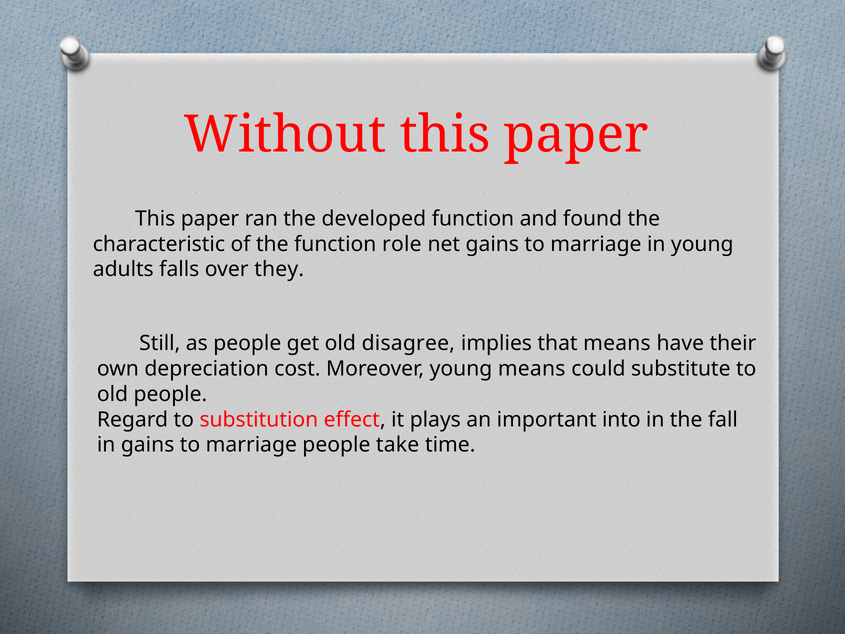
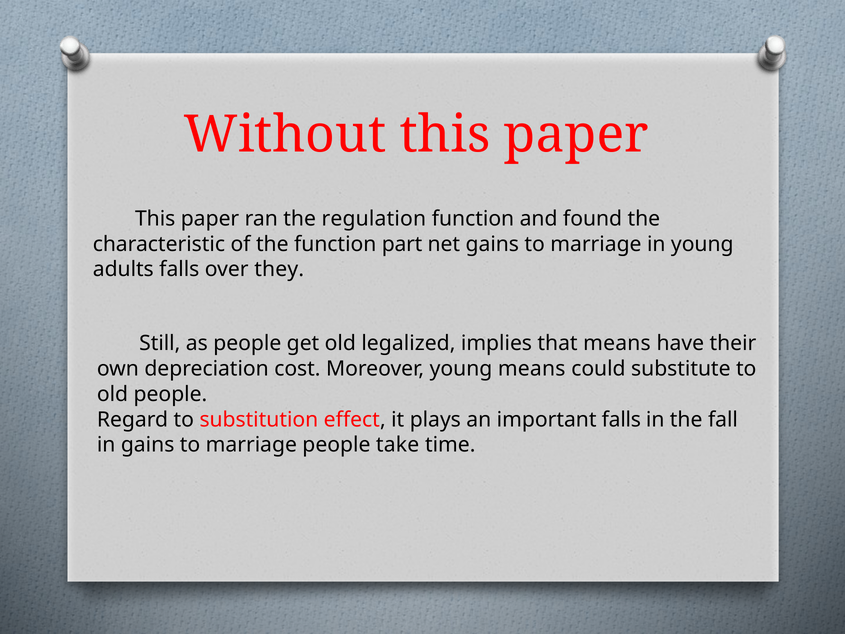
developed: developed -> regulation (374, 219)
role: role -> part (402, 244)
disagree: disagree -> legalized (408, 343)
important into: into -> falls (621, 419)
